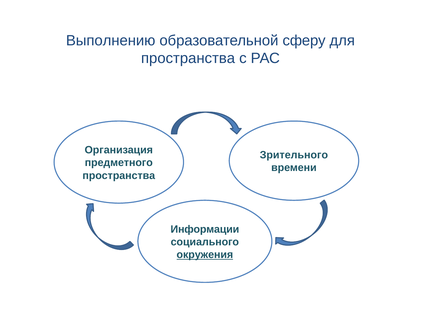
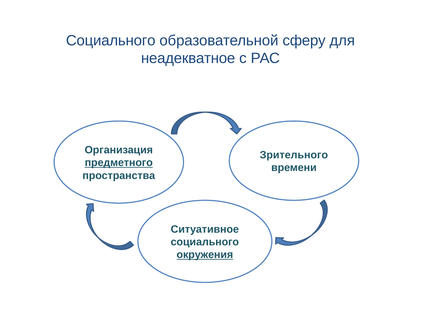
Выполнению: Выполнению -> Социального (111, 41)
пространства: пространства -> неадекватное (188, 58)
предметного underline: none -> present (119, 163)
Информации: Информации -> Ситуативное (205, 229)
